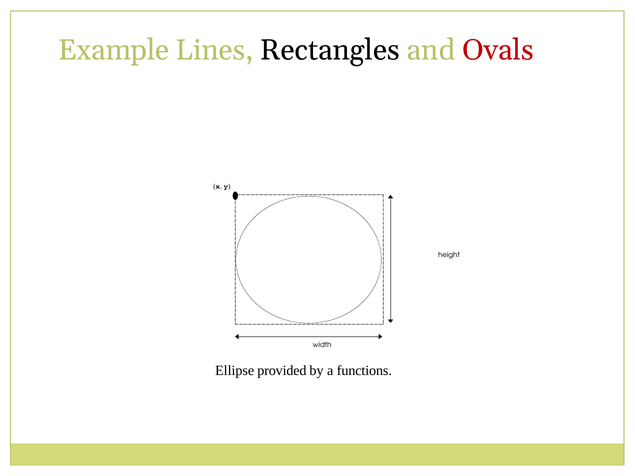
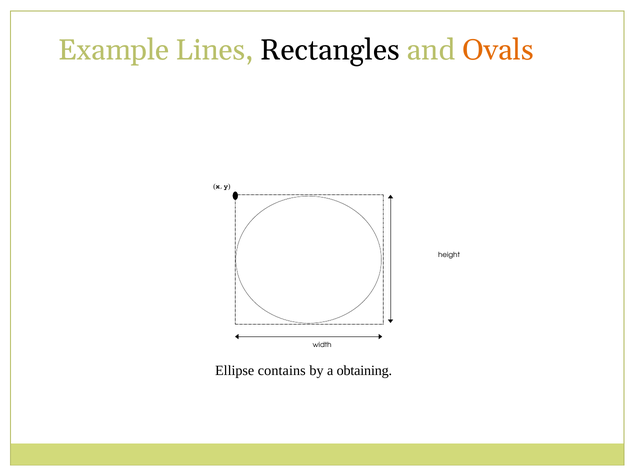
Ovals colour: red -> orange (498, 50)
provided: provided -> contains (282, 371)
functions: functions -> obtaining (364, 371)
